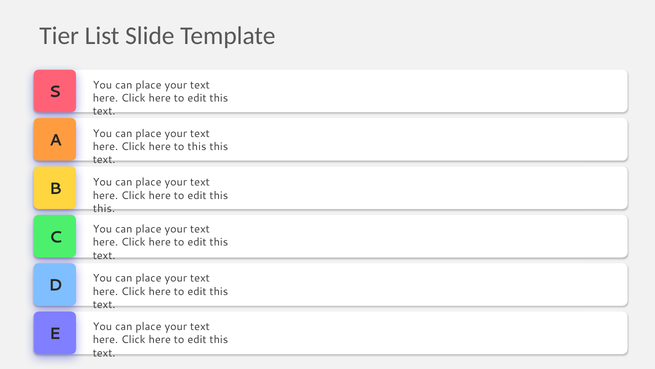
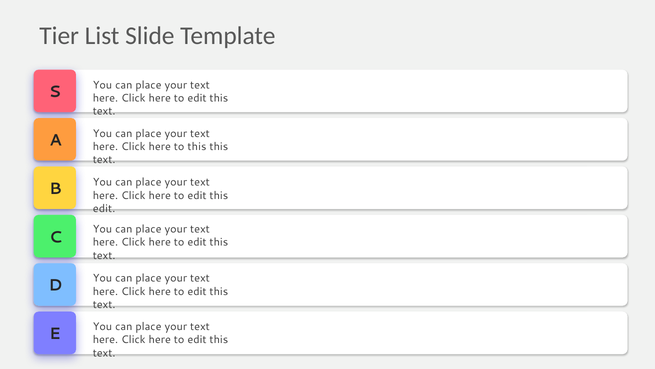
this: this -> edit (104, 208)
